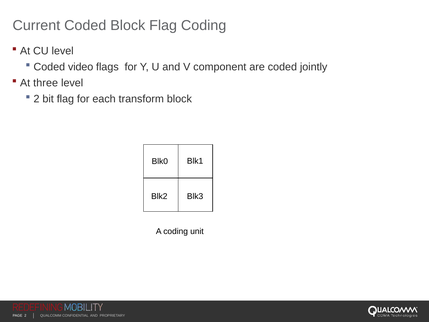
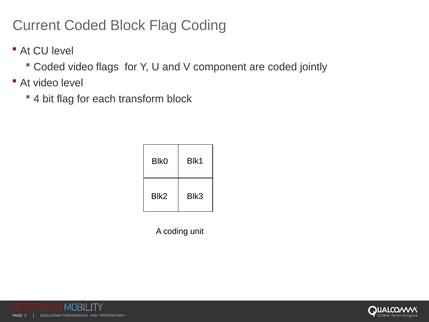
At three: three -> video (46, 83)
2: 2 -> 4 (37, 99)
